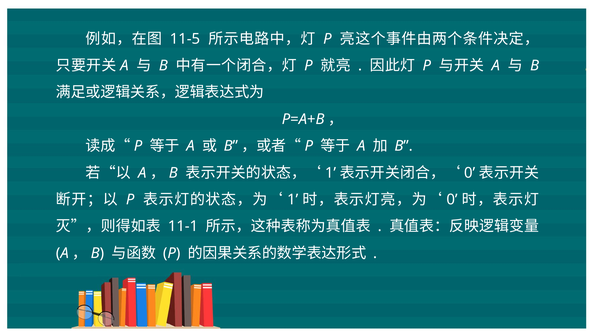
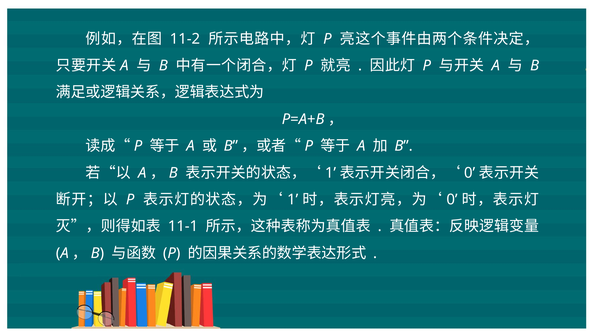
11-5: 11-5 -> 11-2 (185, 39)
